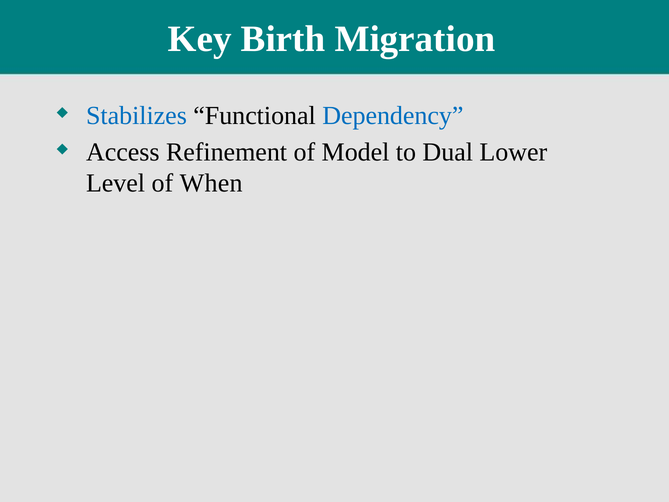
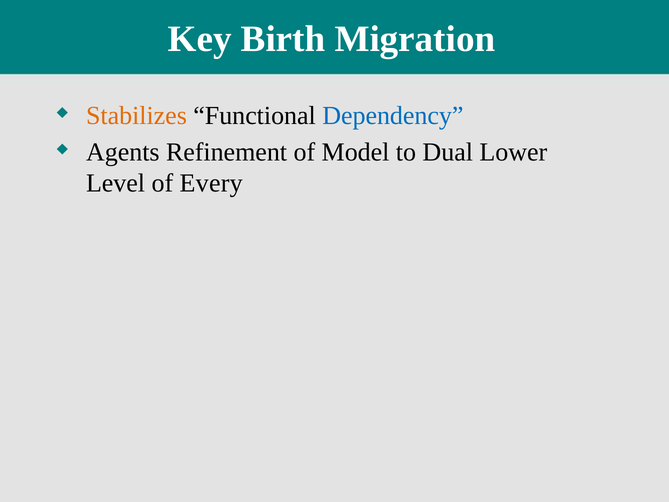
Stabilizes colour: blue -> orange (136, 115)
Access: Access -> Agents (123, 152)
When: When -> Every (211, 183)
